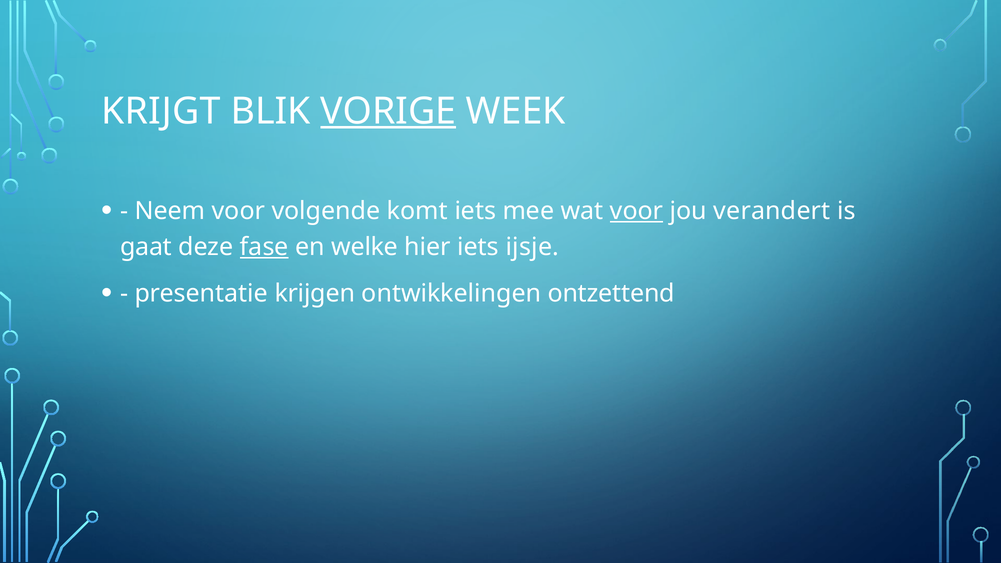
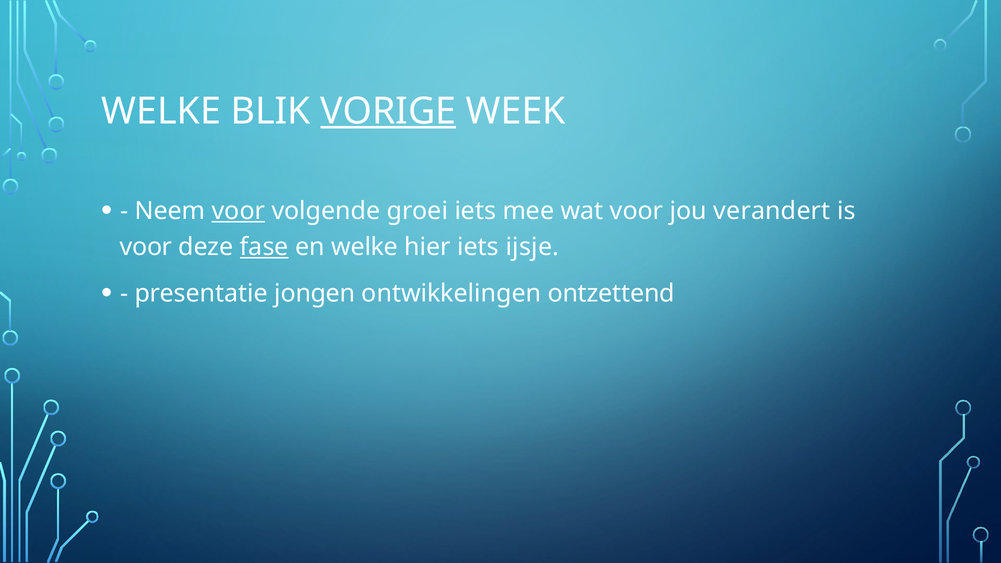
KRIJGT: KRIJGT -> WELKE (161, 111)
voor underline: none -> present (238, 211)
komt: komt -> groei (417, 211)
voor underline: present -> none (637, 211)
gaat: gaat -> voor (146, 247)
krijgen: krijgen -> jongen (315, 294)
